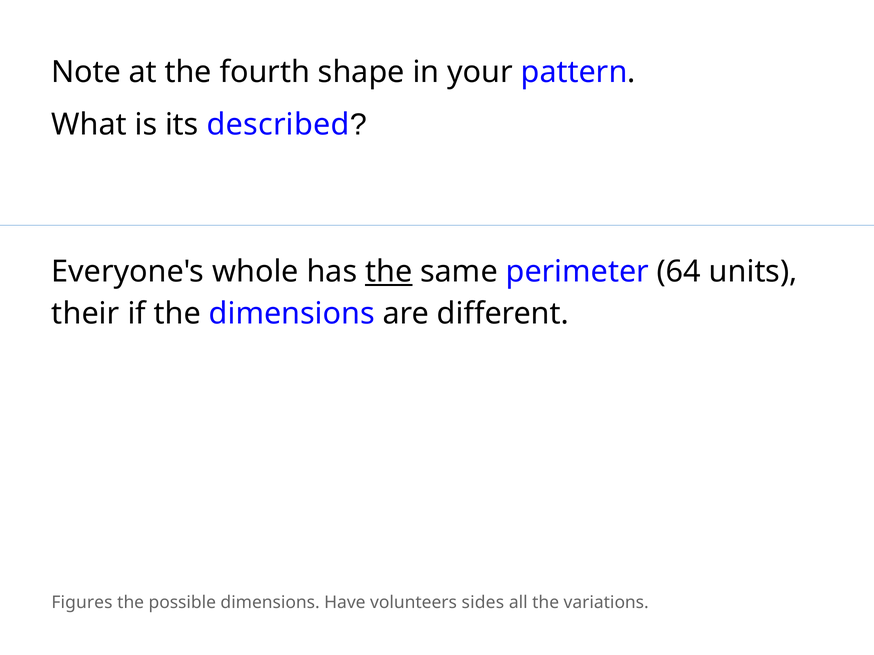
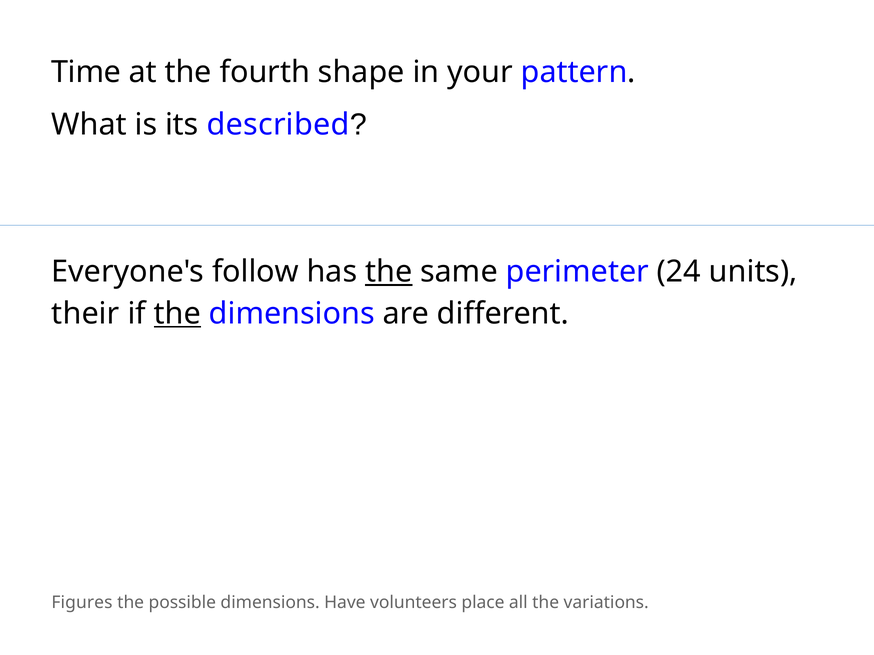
Note: Note -> Time (86, 72)
whole: whole -> follow (255, 272)
64: 64 -> 24 (679, 272)
the underline: none -> present (177, 314)
sides: sides -> place (483, 603)
